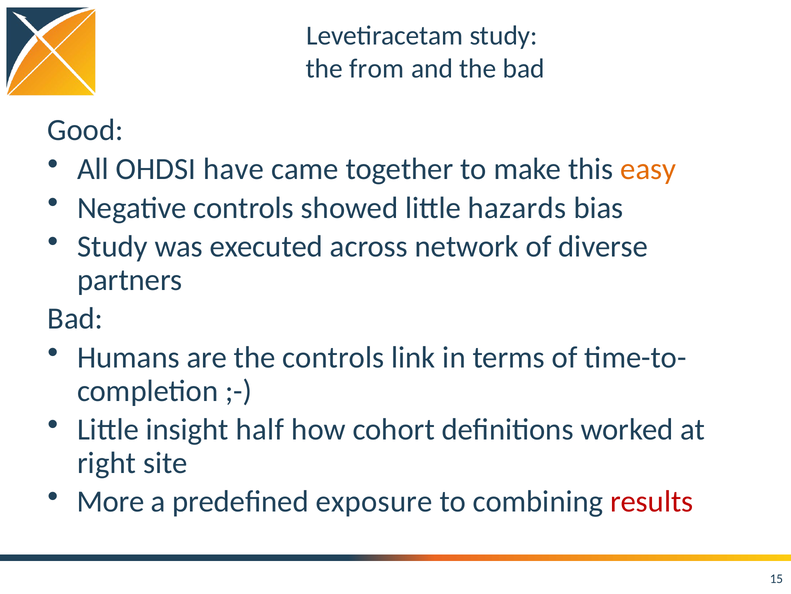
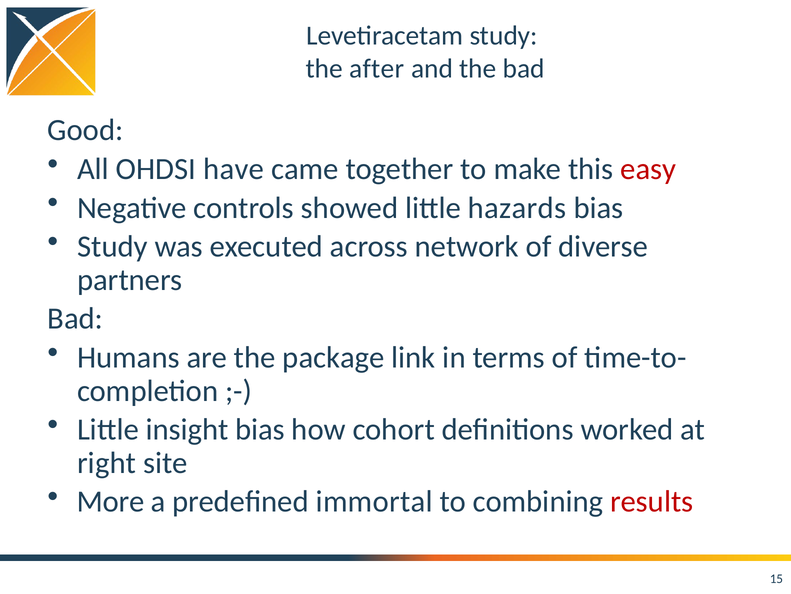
from: from -> after (377, 68)
easy colour: orange -> red (648, 169)
the controls: controls -> package (333, 357)
insight half: half -> bias (260, 429)
exposure: exposure -> immortal (374, 501)
